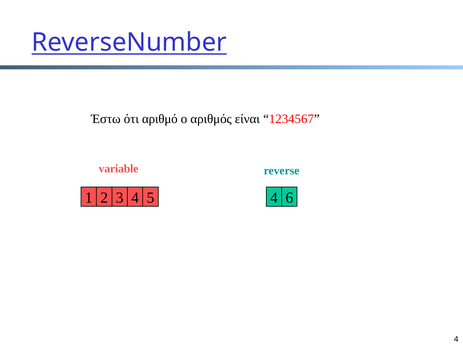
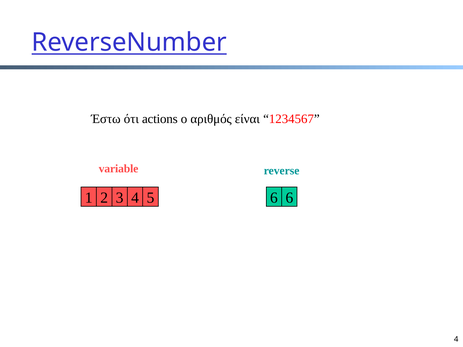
αριθμό: αριθμό -> actions (160, 119)
3 4: 4 -> 6 (274, 198)
